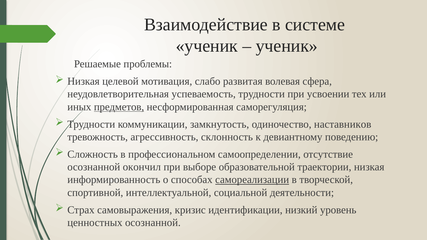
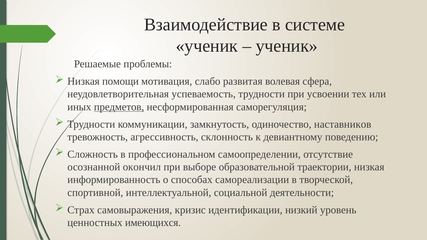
целевой: целевой -> помощи (120, 81)
самореализации underline: present -> none (252, 180)
ценностных осознанной: осознанной -> имеющихся (153, 223)
